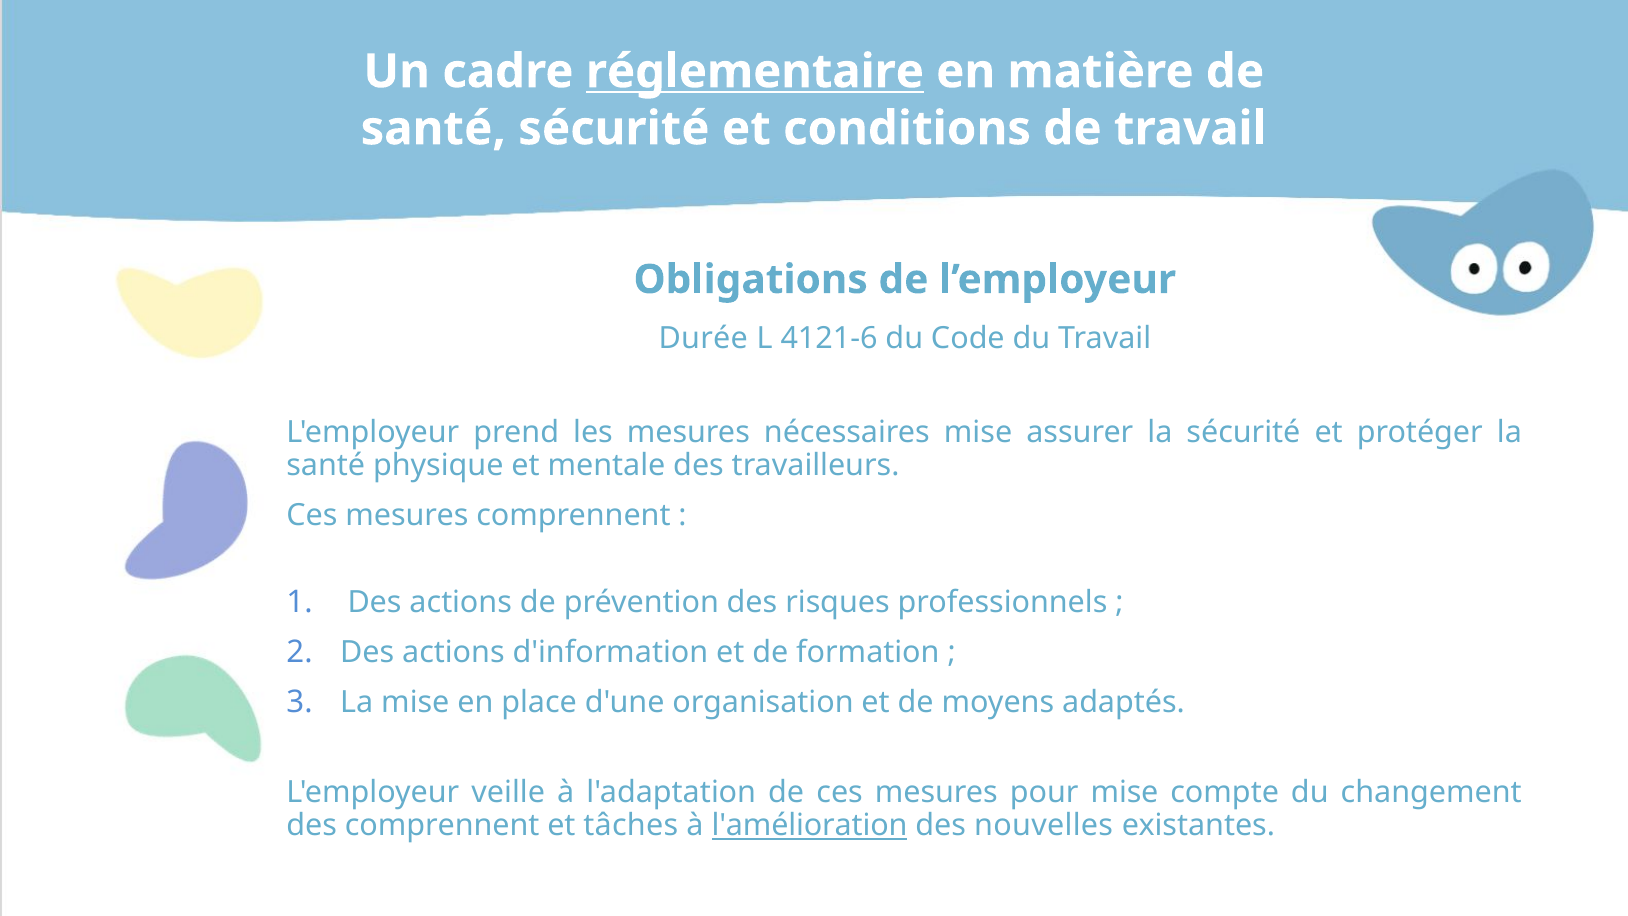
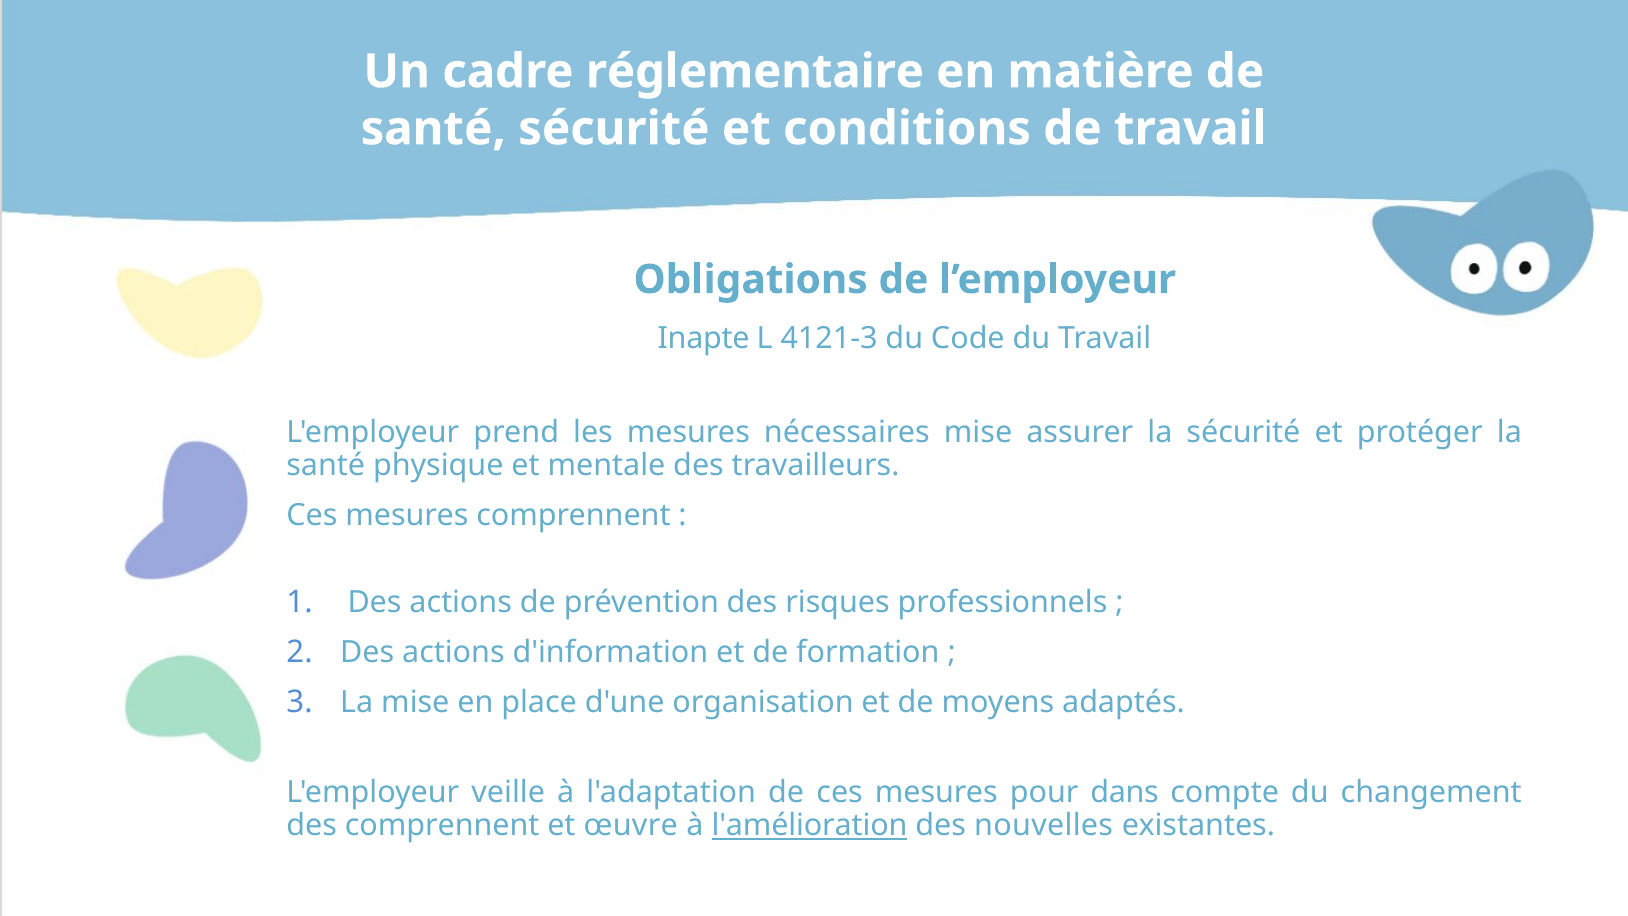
réglementaire underline: present -> none (755, 72)
Durée: Durée -> Inapte (704, 338)
4121-6: 4121-6 -> 4121-3 (829, 338)
pour mise: mise -> dans (1125, 793)
tâches: tâches -> œuvre (631, 826)
